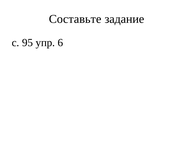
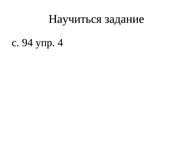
Составьте: Составьте -> Научиться (75, 19)
95: 95 -> 94 (27, 43)
6: 6 -> 4 (60, 43)
